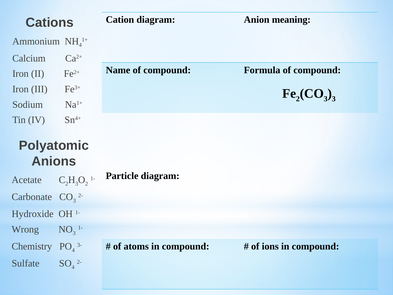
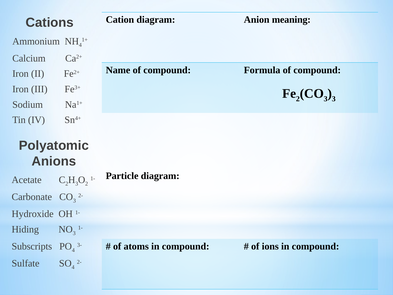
Wrong: Wrong -> Hiding (25, 229)
Chemistry: Chemistry -> Subscripts (32, 246)
